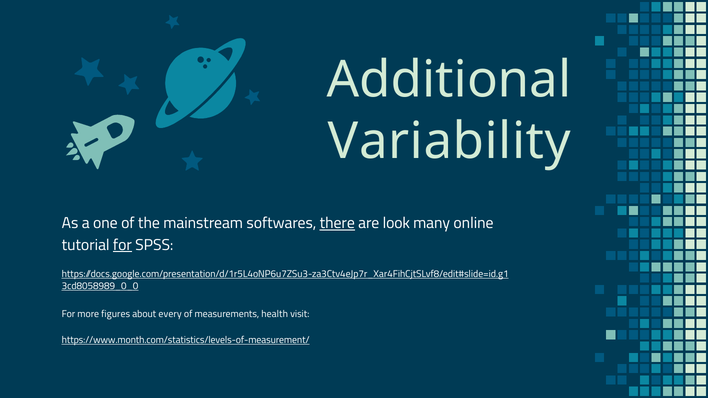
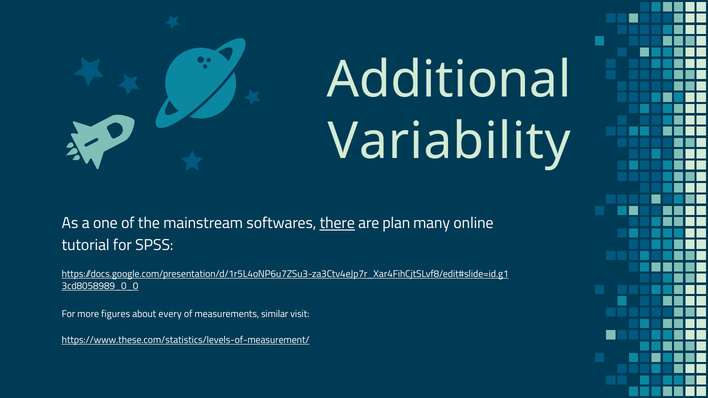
look: look -> plan (396, 223)
for underline: present -> none (122, 245)
health: health -> similar (275, 314)
https://www.month.com/statistics/levels-of-measurement/: https://www.month.com/statistics/levels-of-measurement/ -> https://www.these.com/statistics/levels-of-measurement/ (186, 340)
